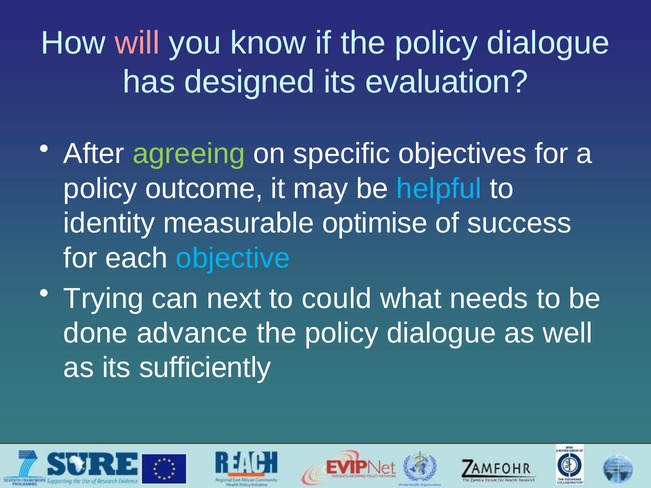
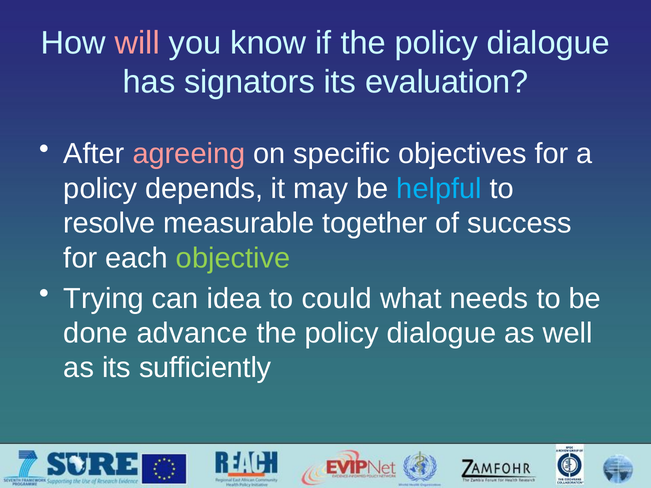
designed: designed -> signators (250, 82)
agreeing colour: light green -> pink (189, 154)
outcome: outcome -> depends (204, 189)
identity: identity -> resolve (109, 223)
optimise: optimise -> together (375, 223)
objective colour: light blue -> light green (233, 258)
next: next -> idea (234, 299)
